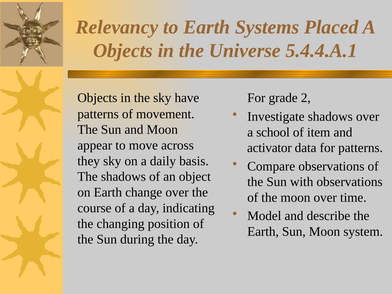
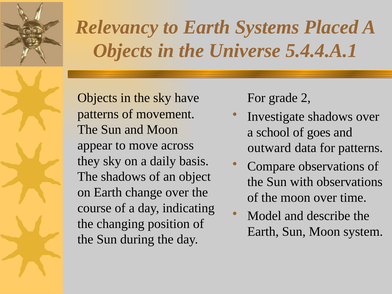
item: item -> goes (319, 132)
activator: activator -> outward (269, 148)
